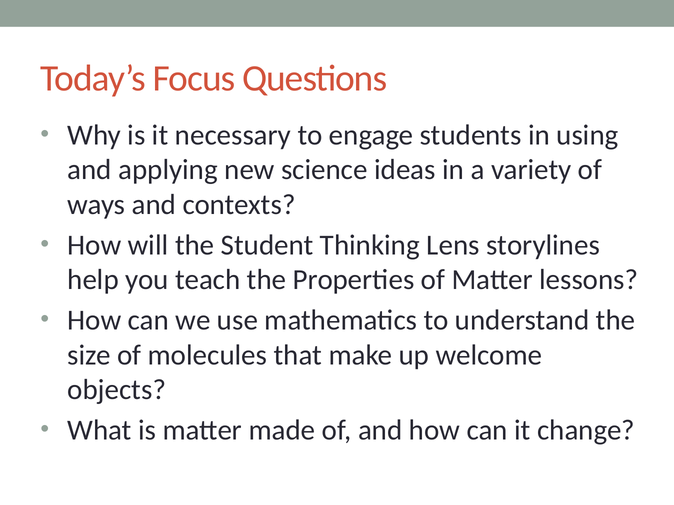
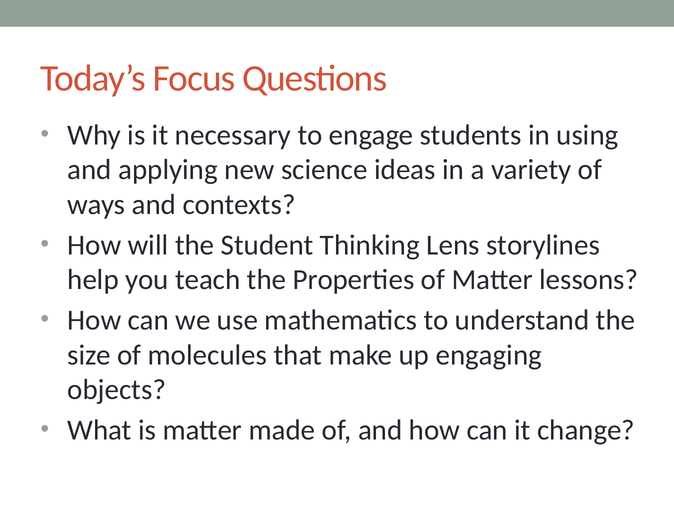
welcome: welcome -> engaging (489, 355)
